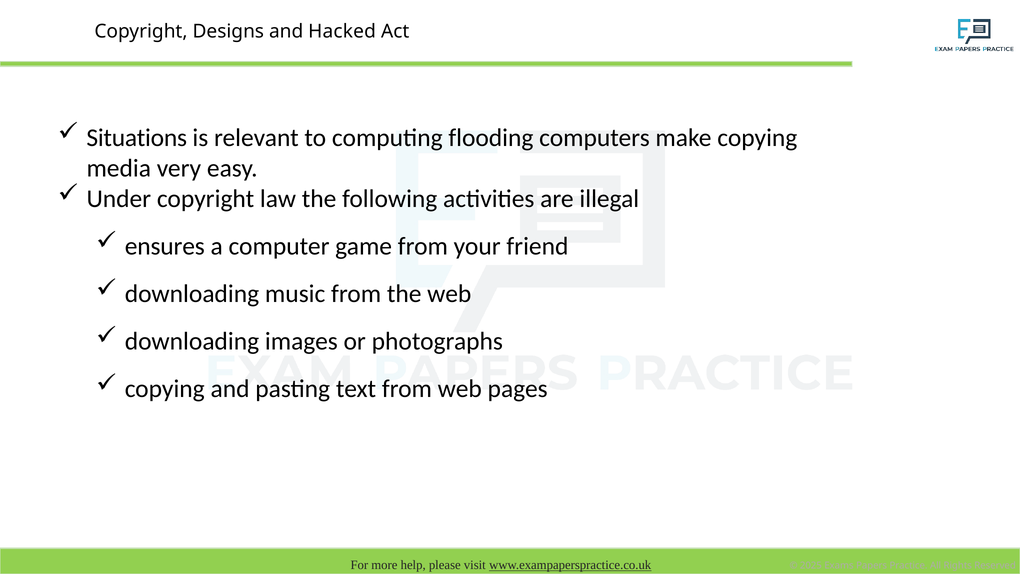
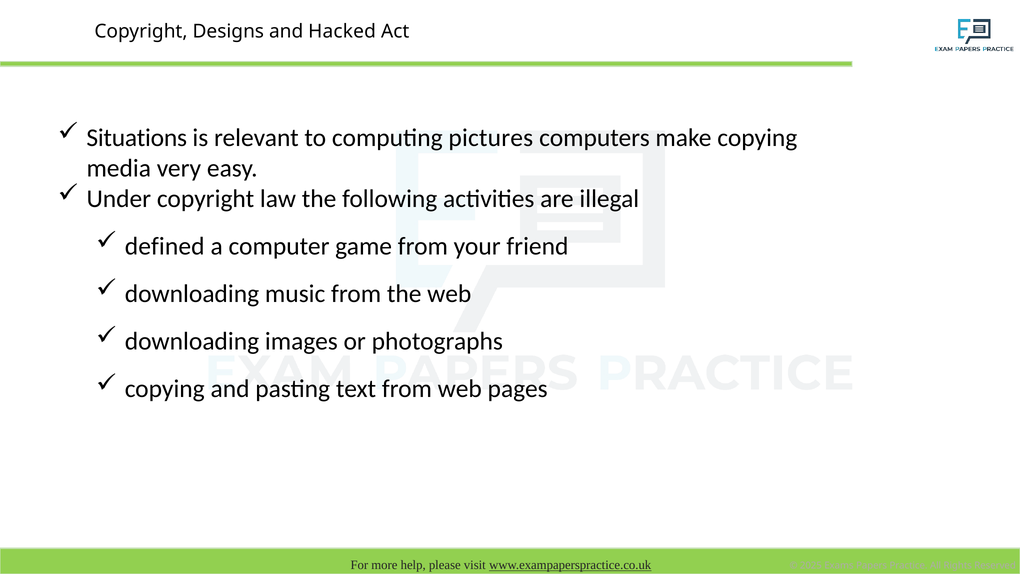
flooding: flooding -> pictures (491, 138)
ensures: ensures -> defined (165, 246)
